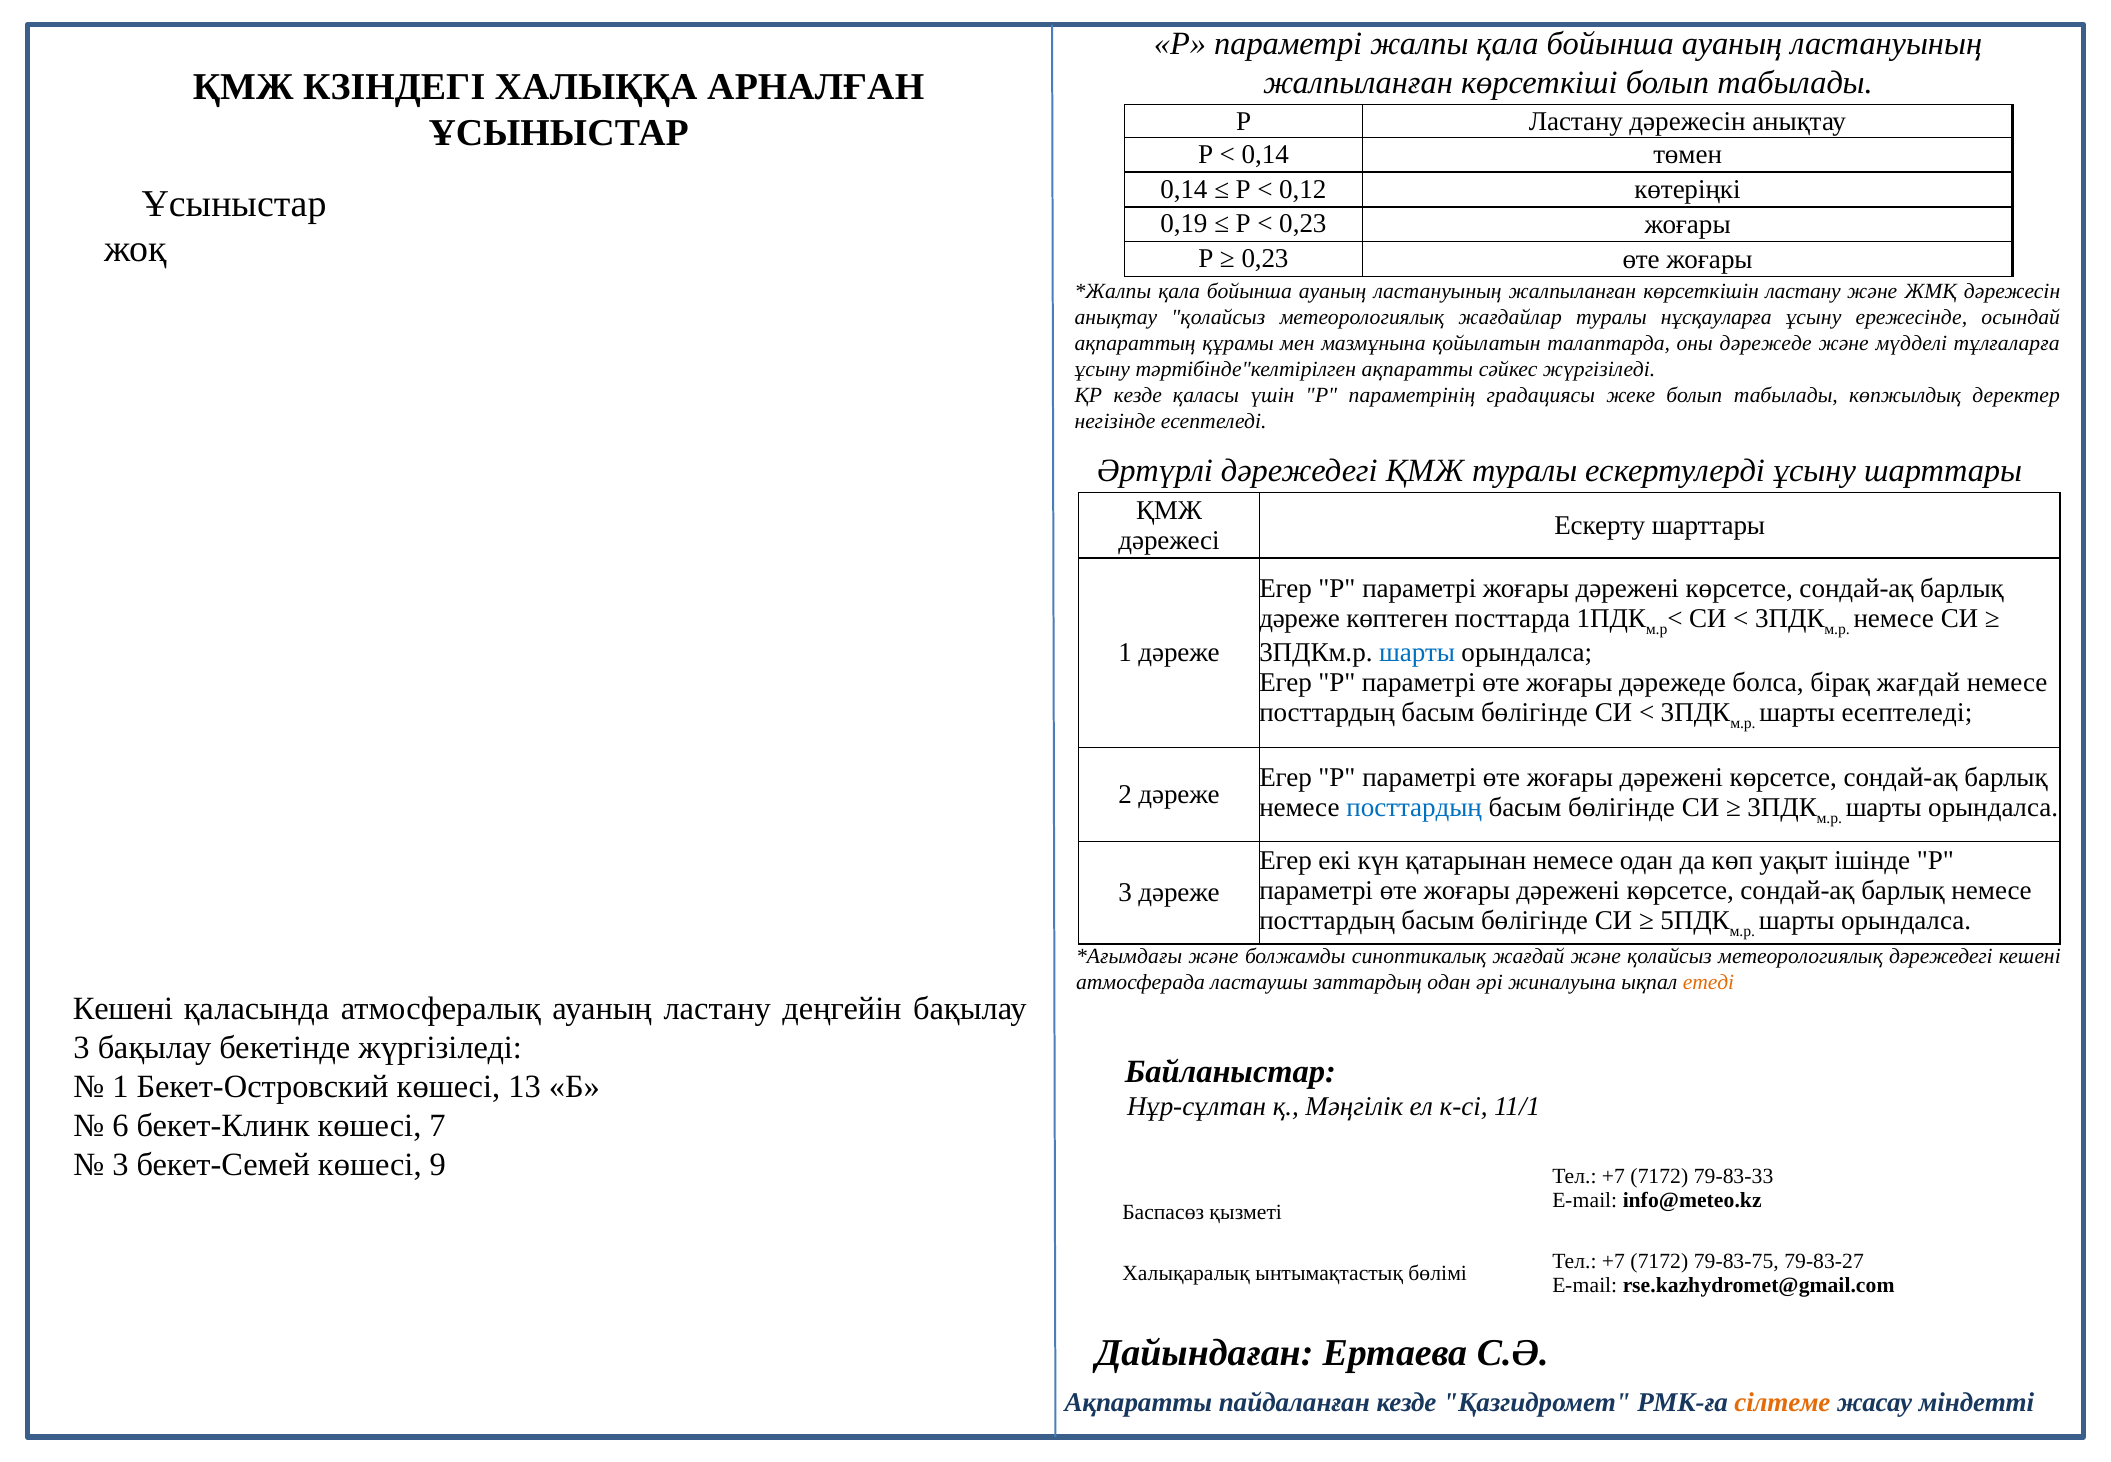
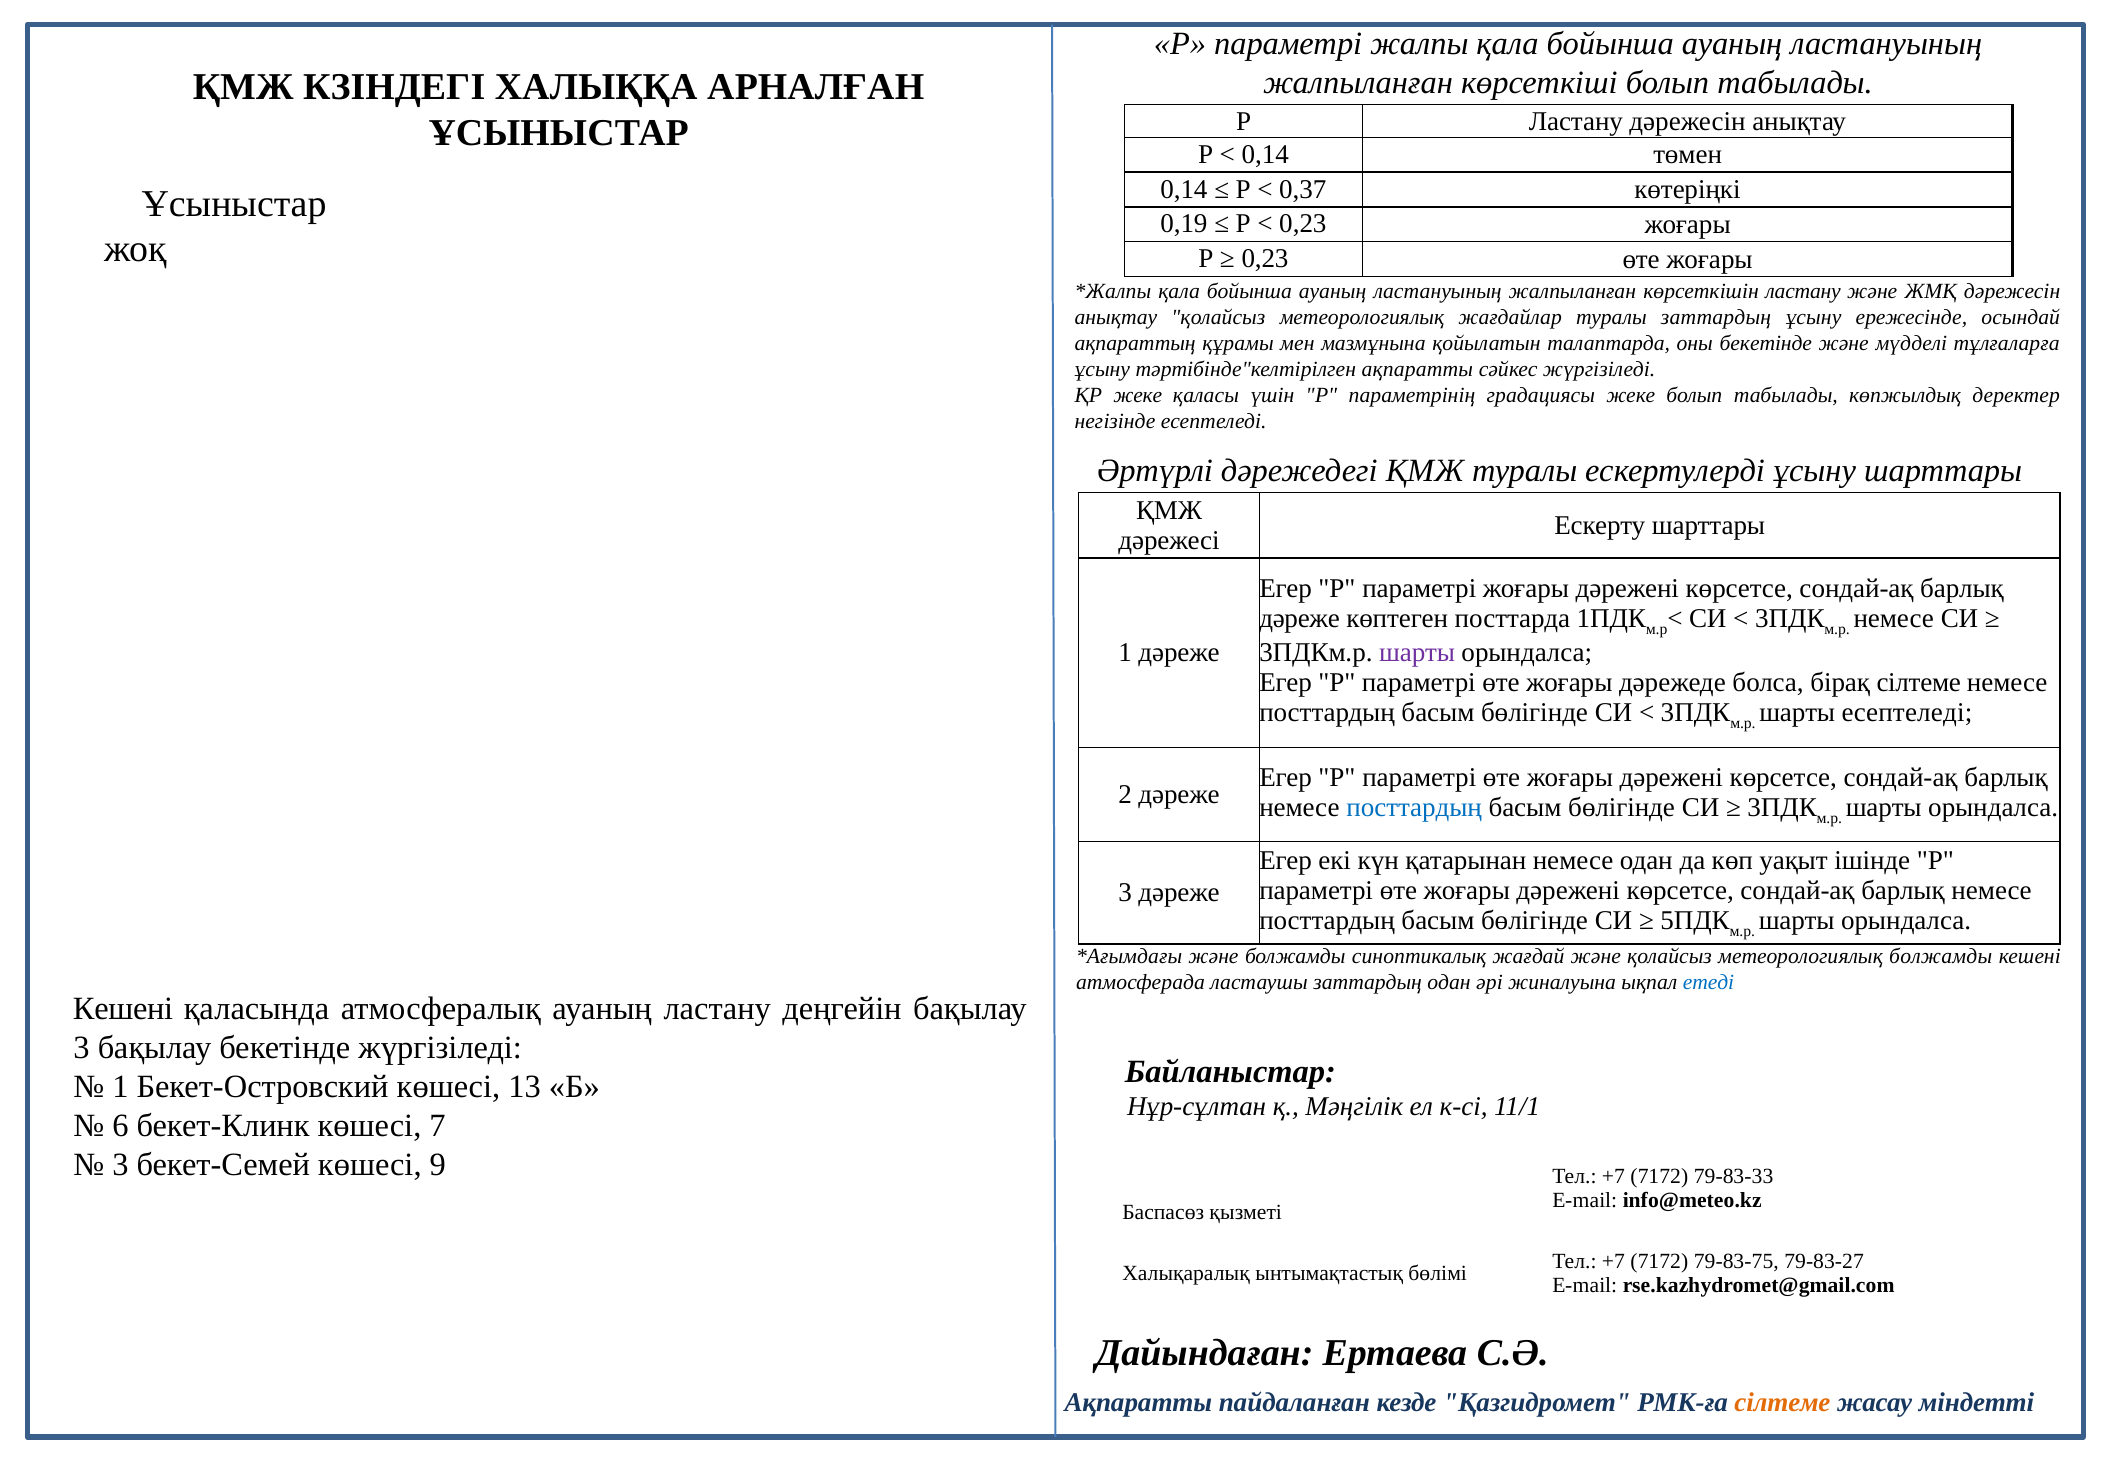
0,12: 0,12 -> 0,37 (1303, 189)
туралы нұсқауларға: нұсқауларға -> заттардың (1716, 317)
оны дәрежеде: дәрежеде -> бекетінде (1766, 343)
ҚР кезде: кезде -> жеке (1138, 395)
шарты colour: blue -> purple (1417, 652)
бірақ жағдай: жағдай -> сілтеме (1919, 682)
метеорологиялық дәрежедегі: дәрежедегі -> болжамды (1941, 956)
етеді colour: orange -> blue (1708, 982)
